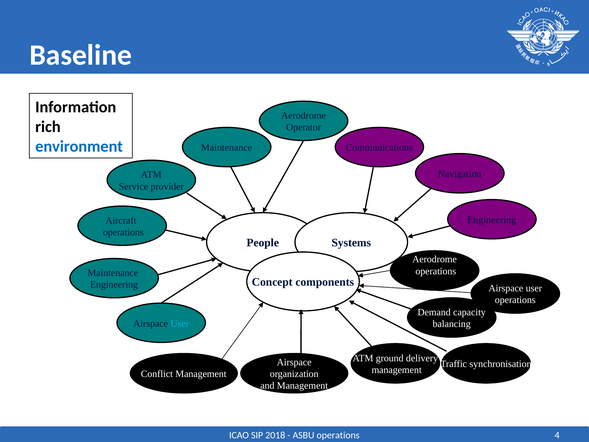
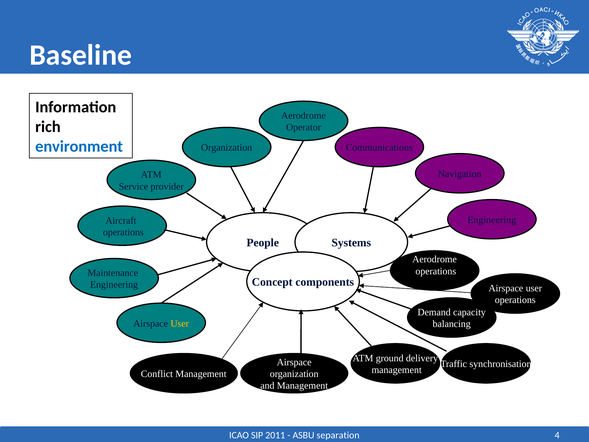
Maintenance: Maintenance -> Organization (227, 148)
User colour: light blue -> yellow (180, 323)
2018: 2018 -> 2011 (275, 435)
ASBU operations: operations -> separation (338, 435)
